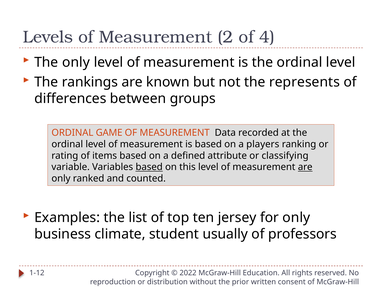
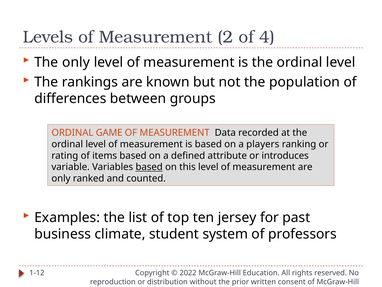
represents: represents -> population (305, 82)
classifying: classifying -> introduces (285, 155)
are underline: present -> none (305, 167)
for only: only -> past (296, 217)
usually: usually -> system (225, 234)
